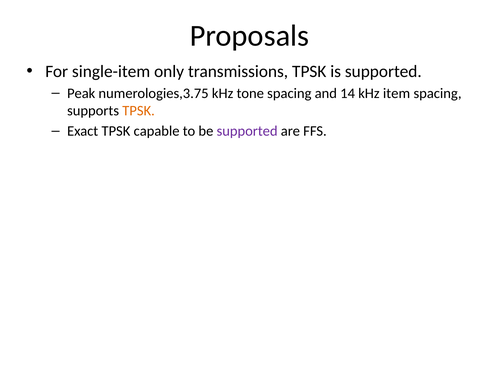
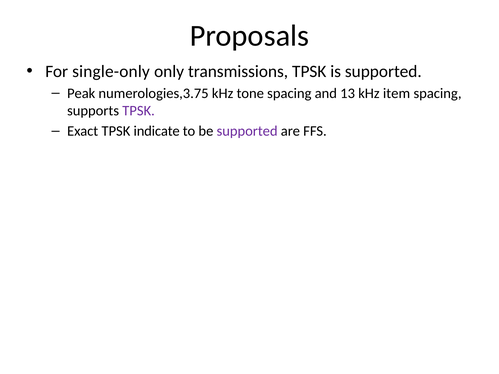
single-item: single-item -> single-only (111, 72)
14: 14 -> 13 (348, 93)
TPSK colour: orange -> purple (139, 111)
capable: capable -> indicate (157, 131)
